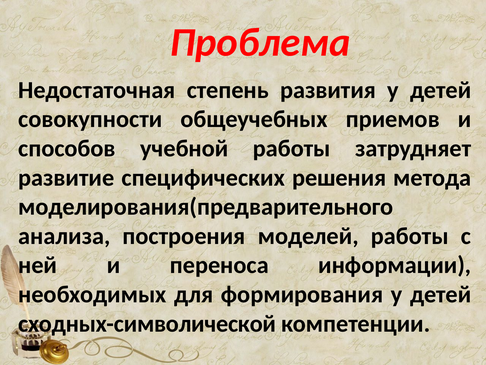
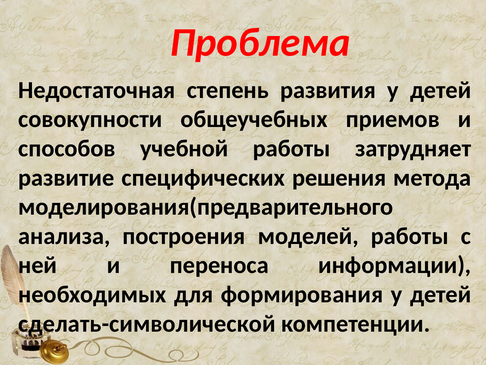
сходных-символической: сходных-символической -> сделать-символической (147, 323)
